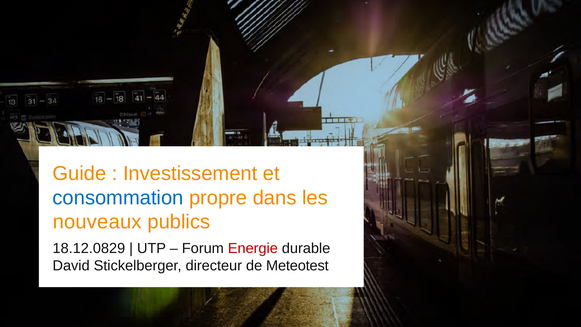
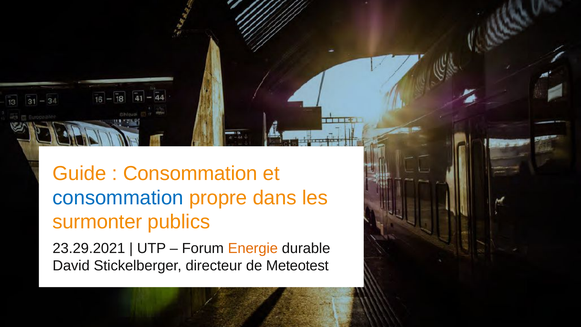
Investissement: Investissement -> Consommation (190, 173)
nouveaux: nouveaux -> surmonter (97, 222)
18.12.0829: 18.12.0829 -> 23.29.2021 (89, 248)
Energie colour: red -> orange (253, 248)
